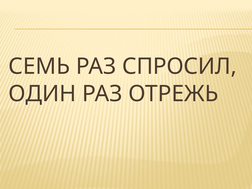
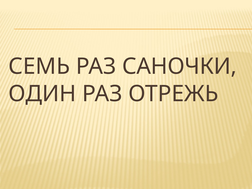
СПРОСИЛ: СПРОСИЛ -> САНОЧКИ (179, 66)
